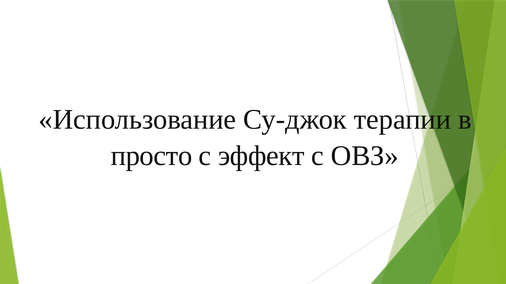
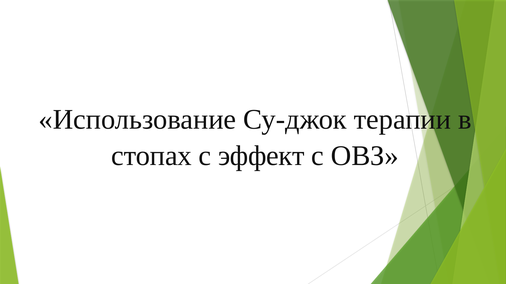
просто: просто -> стопах (151, 156)
